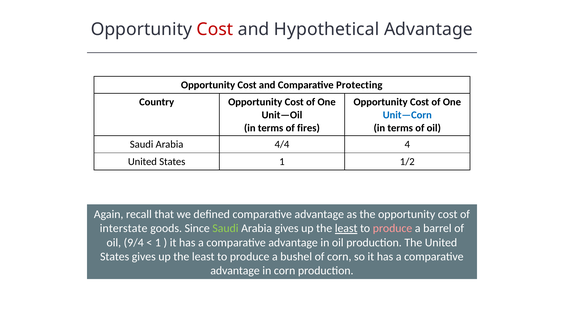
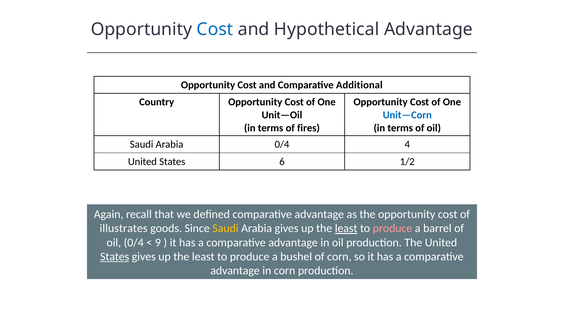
Cost colour: red -> blue (215, 29)
Protecting: Protecting -> Additional (359, 85)
Arabia 4/4: 4/4 -> 0/4 (282, 144)
States 1: 1 -> 6 (282, 162)
interstate: interstate -> illustrates (124, 229)
Saudi colour: light green -> yellow (225, 229)
oil 9/4: 9/4 -> 0/4 (134, 243)
1: 1 -> 9 (158, 243)
States underline: none -> present (115, 257)
